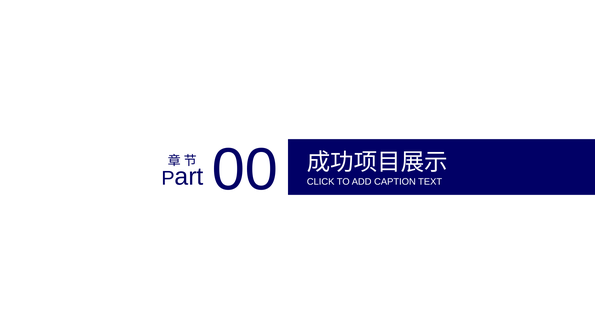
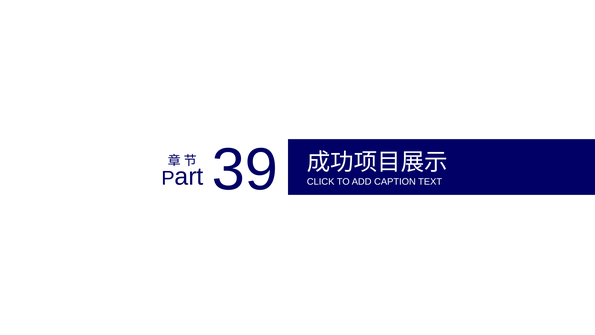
00: 00 -> 39 (245, 170)
